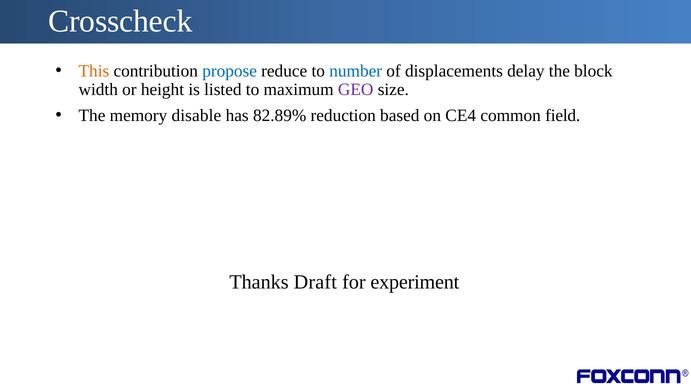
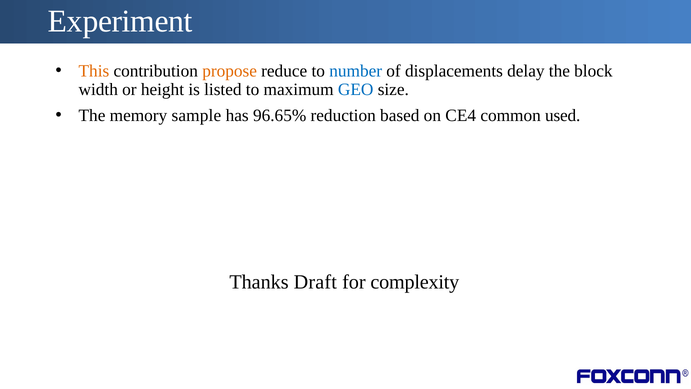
Crosscheck: Crosscheck -> Experiment (120, 21)
propose colour: blue -> orange (230, 71)
GEO colour: purple -> blue (356, 89)
disable: disable -> sample (196, 115)
82.89%: 82.89% -> 96.65% (280, 115)
field: field -> used (563, 115)
experiment: experiment -> complexity (415, 282)
